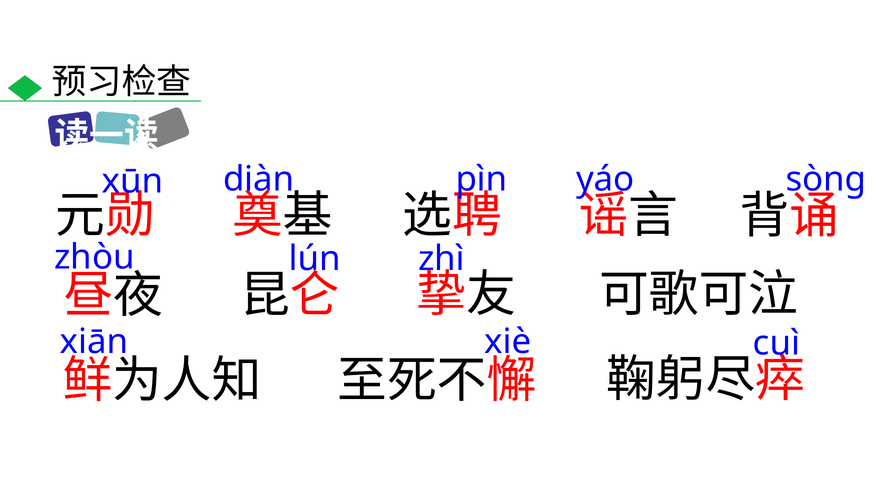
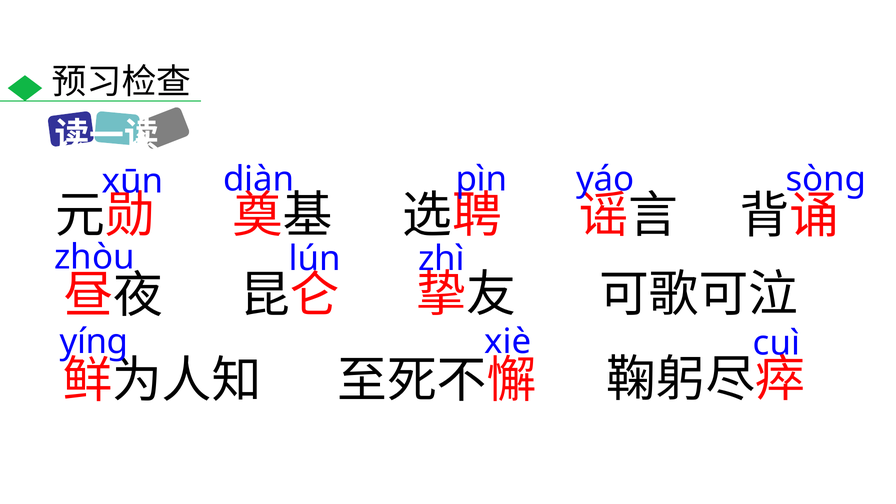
xiān: xiān -> yínɡ (94, 342)
